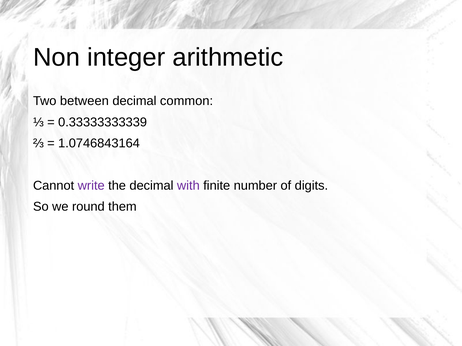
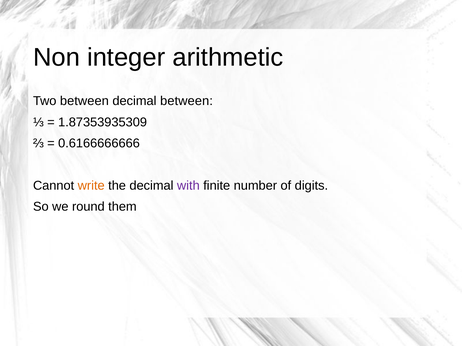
decimal common: common -> between (187, 101)
0.33333333339: 0.33333333339 -> 1.87353935309 (103, 122)
1.0746843164: 1.0746843164 -> 0.6166666666 (99, 143)
write colour: purple -> orange (91, 186)
